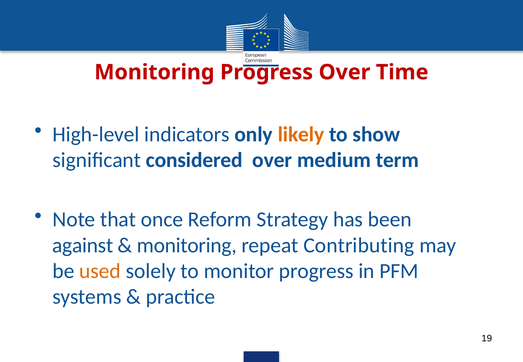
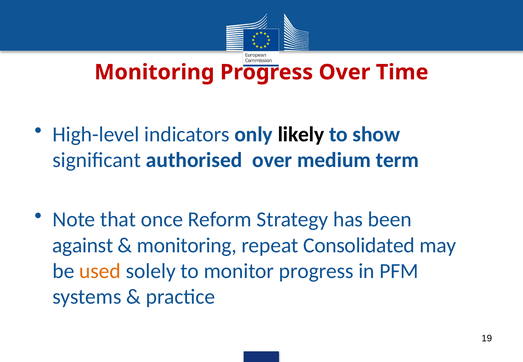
likely colour: orange -> black (301, 134)
considered: considered -> authorised (194, 160)
Contributing: Contributing -> Consolidated (359, 245)
